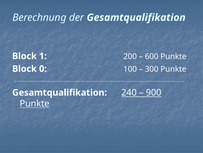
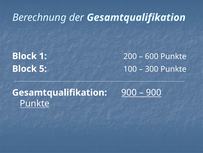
0: 0 -> 5 (43, 68)
Gesamtqualifikation 240: 240 -> 900 (129, 92)
